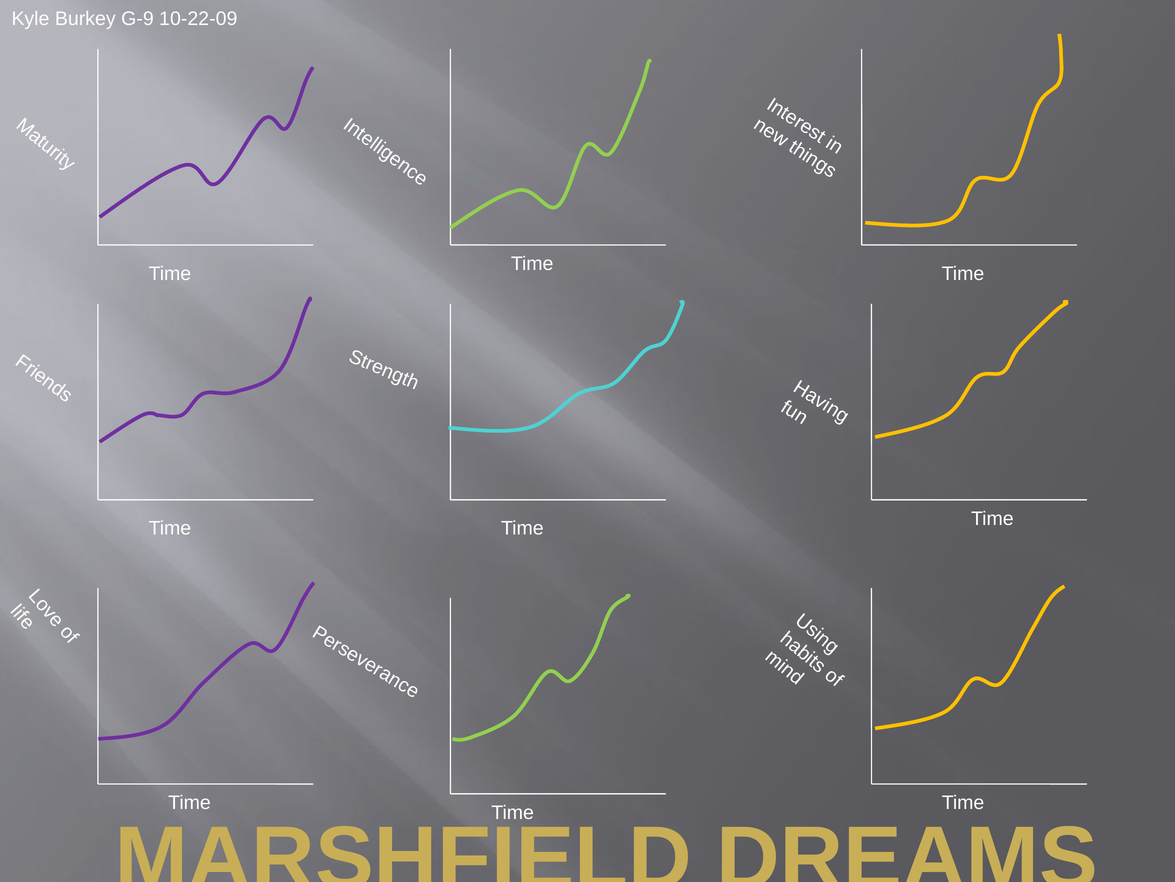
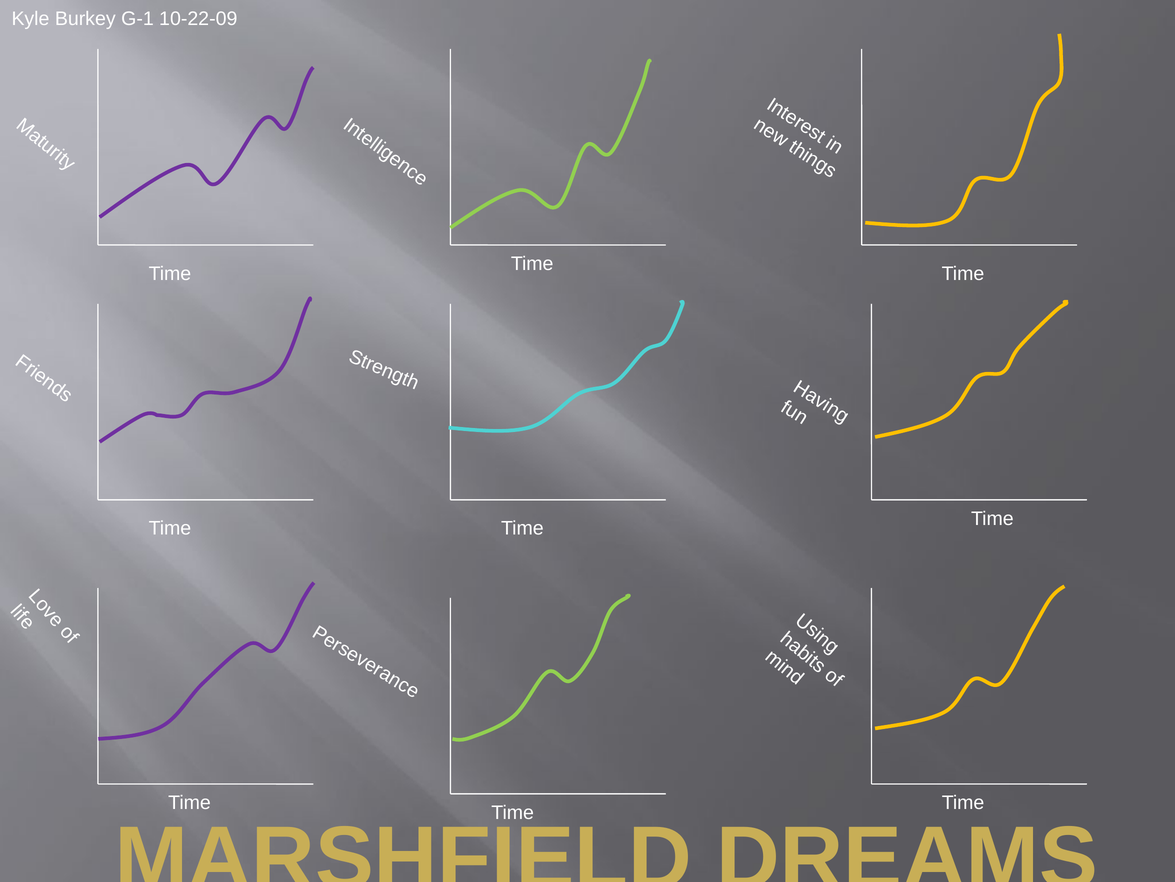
G-9: G-9 -> G-1 (137, 19)
